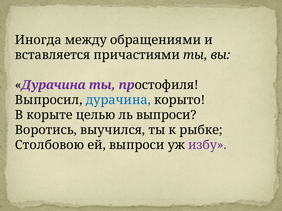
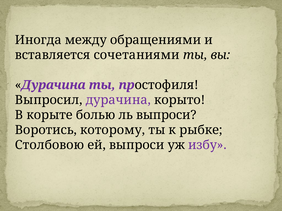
причастиями: причастиями -> сочетаниями (137, 55)
дурачина colour: blue -> purple (118, 100)
целью: целью -> болью (96, 115)
выучился: выучился -> которому (113, 130)
